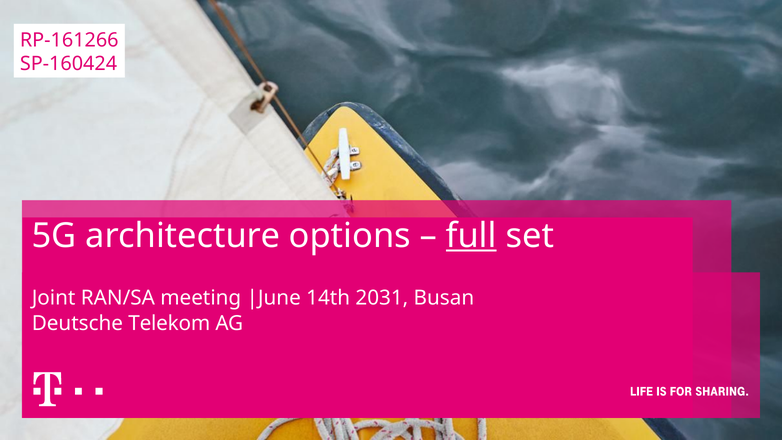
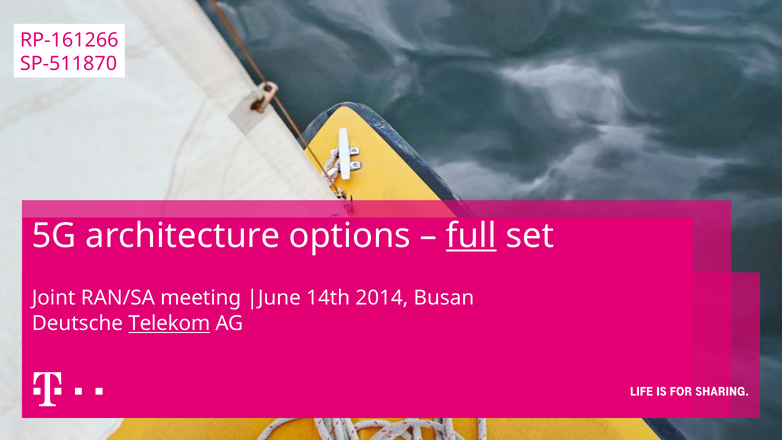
SP-160424: SP-160424 -> SP-511870 (68, 64)
2031: 2031 -> 2014 (382, 298)
Telekom underline: none -> present (169, 324)
